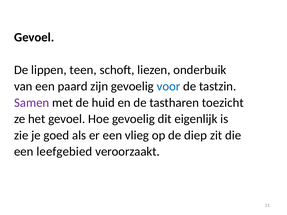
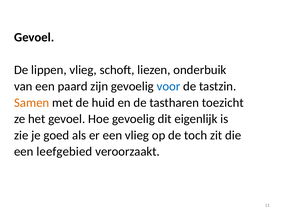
lippen teen: teen -> vlieg (83, 70)
Samen colour: purple -> orange (32, 103)
diep: diep -> toch (196, 135)
